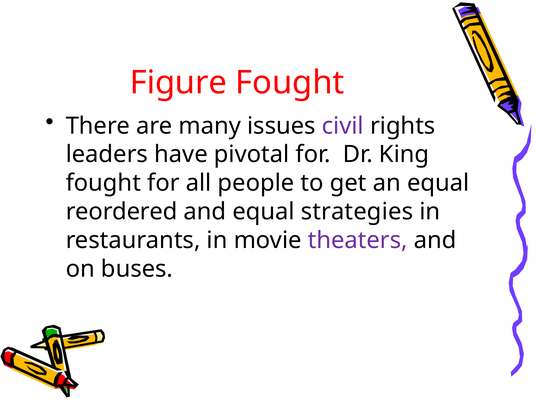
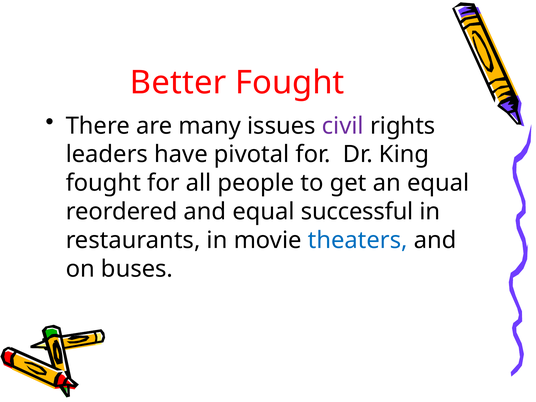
Figure: Figure -> Better (178, 83)
strategies: strategies -> successful (357, 212)
theaters colour: purple -> blue (358, 240)
